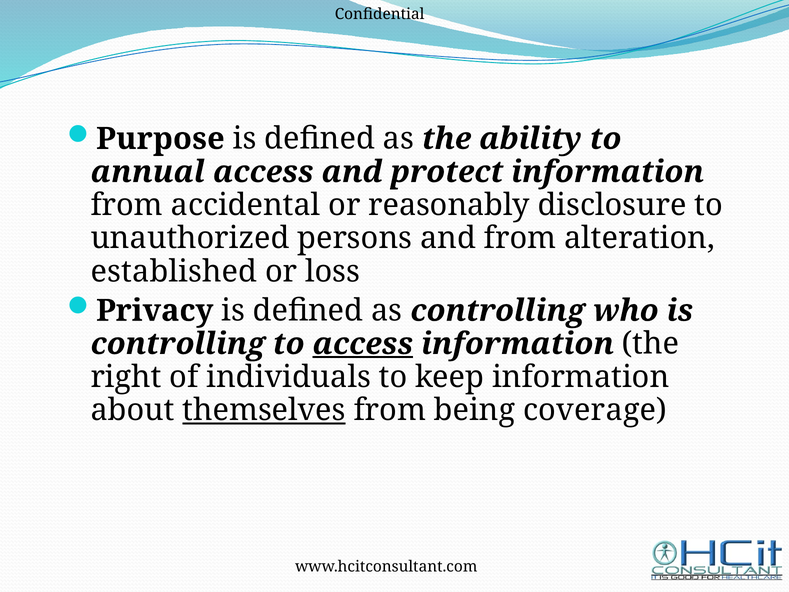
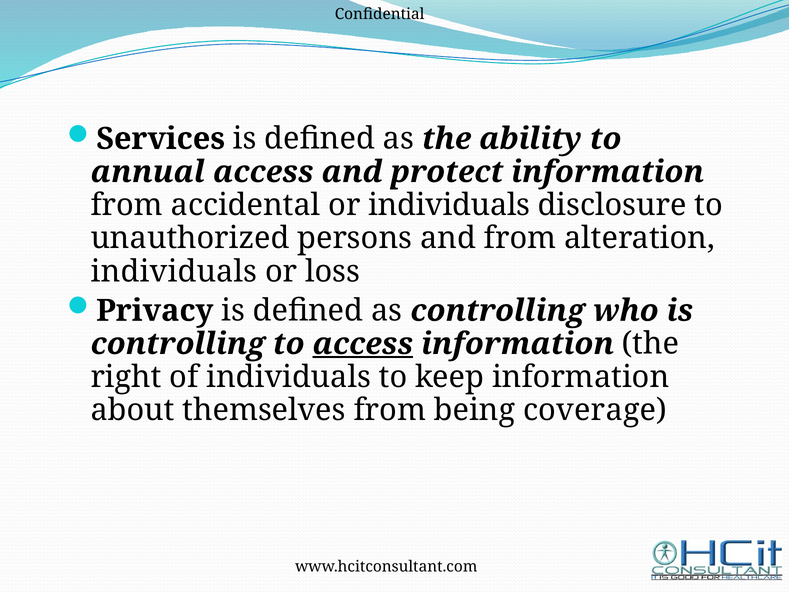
Purpose: Purpose -> Services (161, 139)
or reasonably: reasonably -> individuals (449, 205)
established: established -> individuals (174, 271)
themselves underline: present -> none (264, 410)
